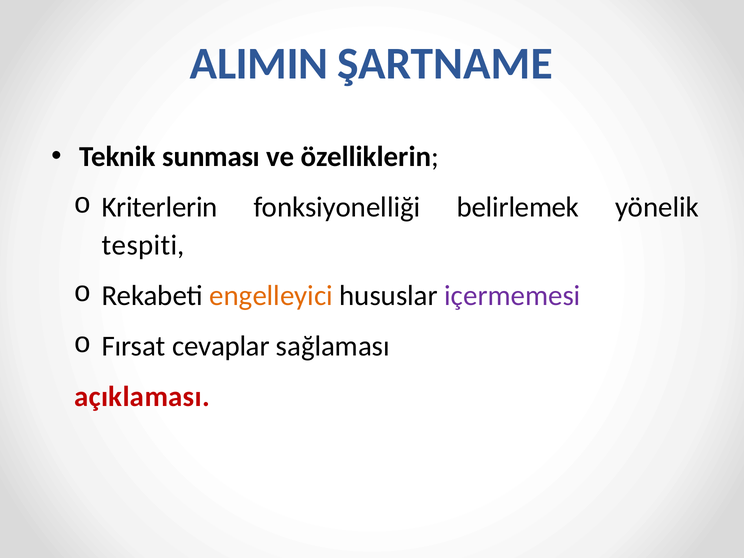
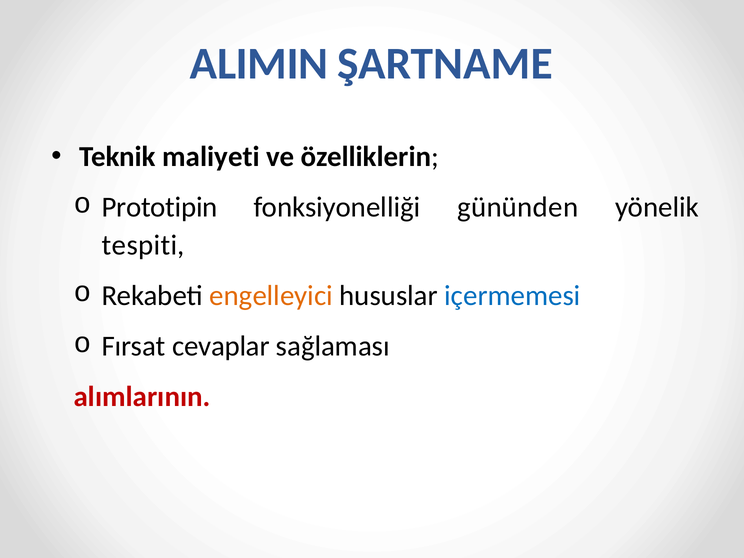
sunması: sunması -> maliyeti (211, 157)
Kriterlerin: Kriterlerin -> Prototipin (160, 207)
belirlemek: belirlemek -> gününden (518, 207)
içermemesi colour: purple -> blue (512, 296)
açıklaması: açıklaması -> alımlarının (142, 397)
